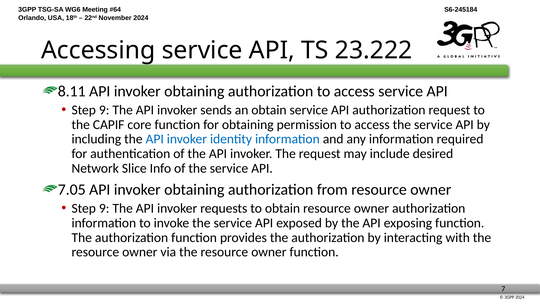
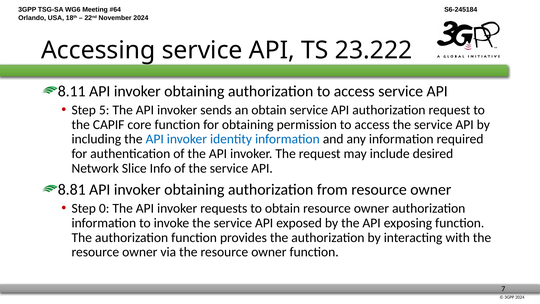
9: 9 -> 5 (104, 110)
7.05: 7.05 -> 8.81 (72, 190)
9: 9 -> 0 (104, 208)
